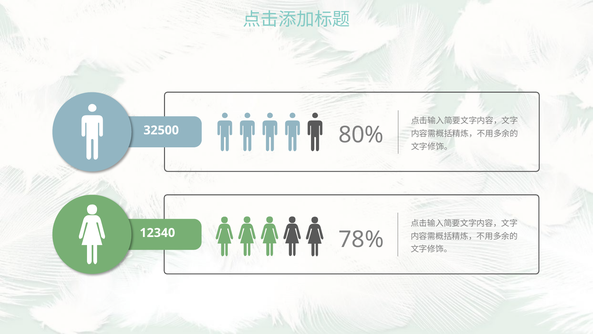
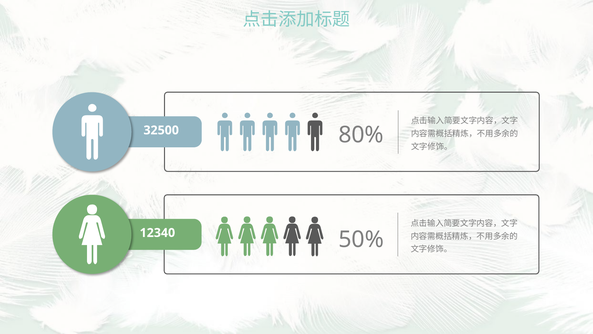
78%: 78% -> 50% (361, 239)
